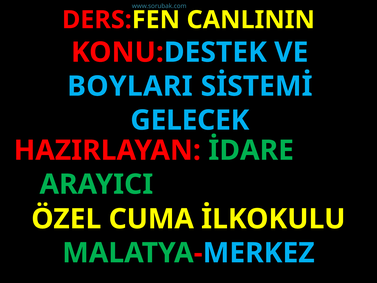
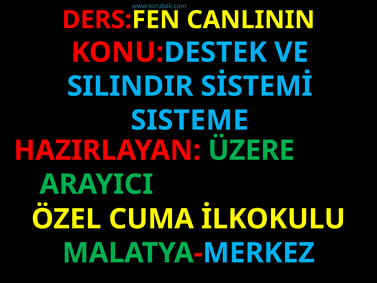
BOYLARI: BOYLARI -> SILINDIR (130, 86)
GELECEK: GELECEK -> SISTEME (190, 120)
İDARE: İDARE -> ÜZERE (251, 150)
